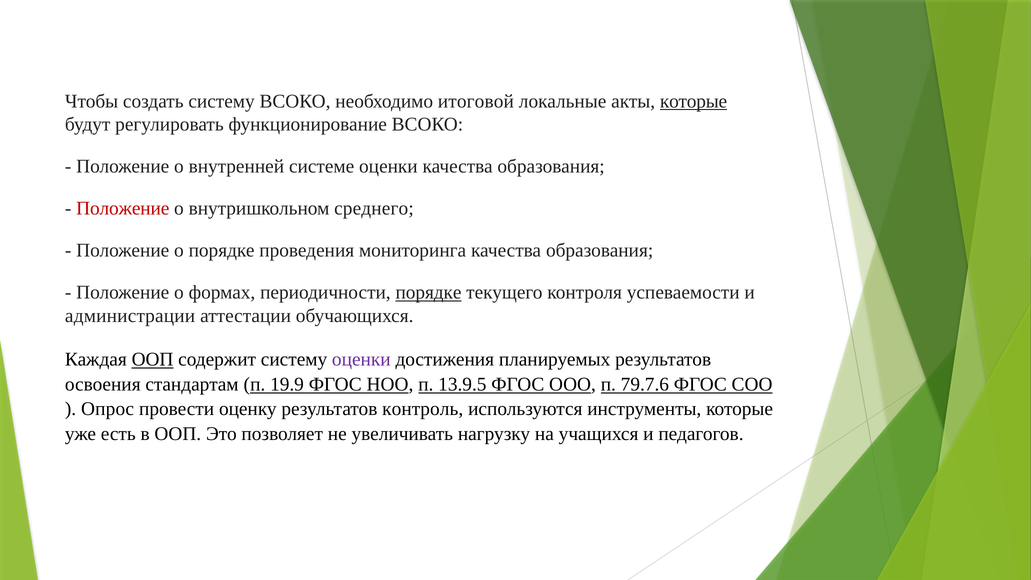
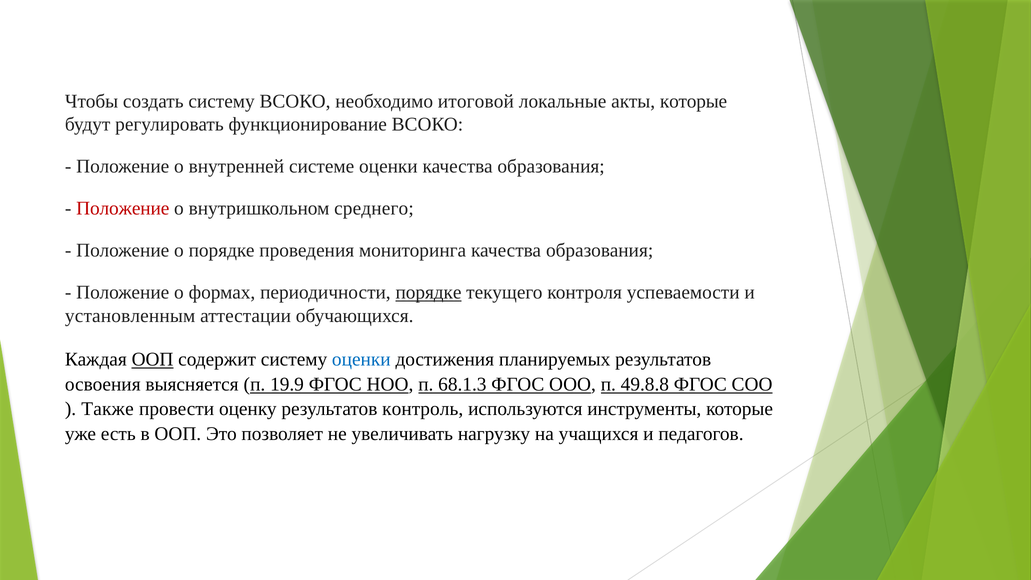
которые underline: present -> none (694, 101)
администрации: администрации -> установленным (130, 316)
оценки colour: purple -> blue (361, 359)
стандартам: стандартам -> выясняется (192, 384)
13.9.5: 13.9.5 -> 68.1.3 (462, 384)
79.7.6: 79.7.6 -> 49.8.8 (645, 384)
Опрос: Опрос -> Также (108, 409)
